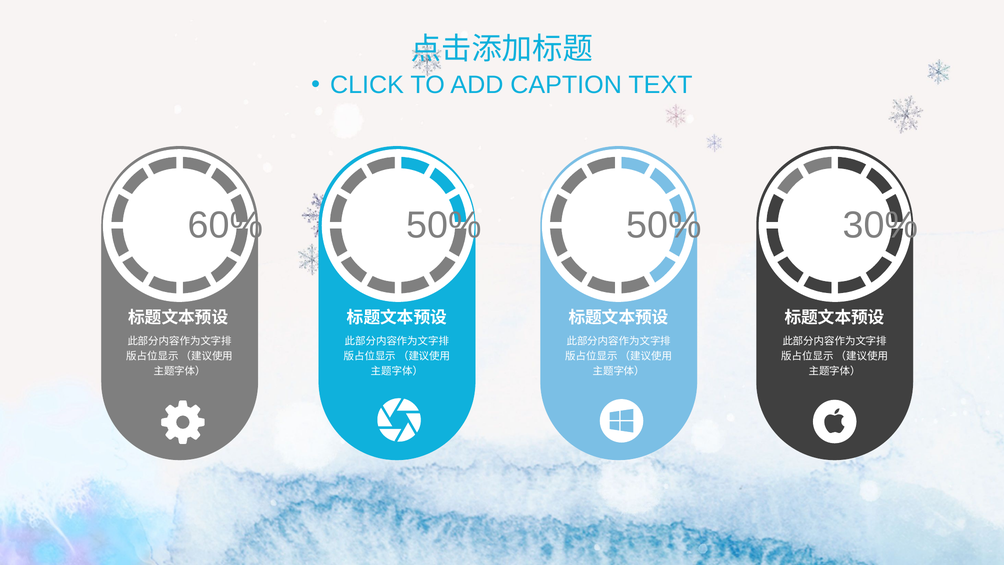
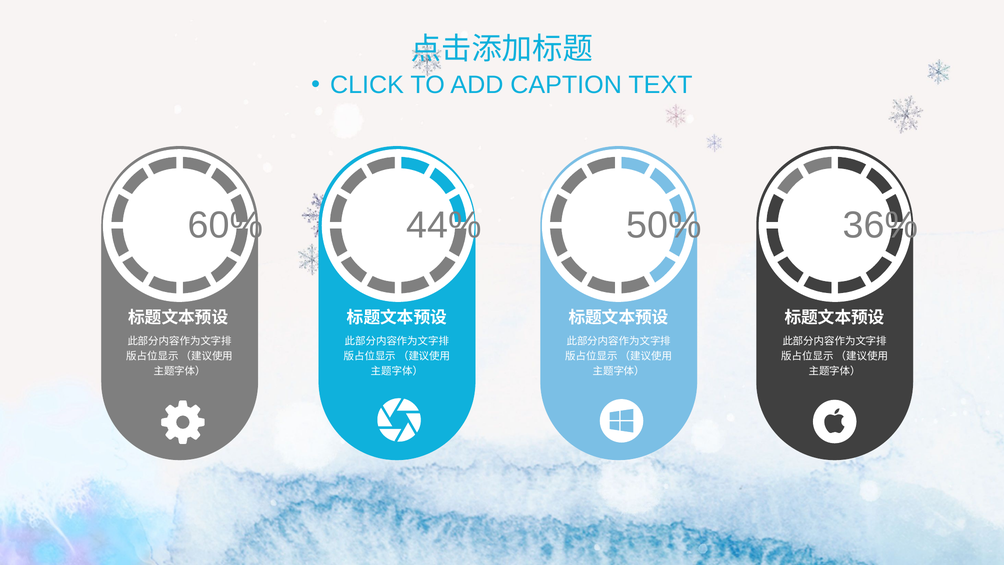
60% 50%: 50% -> 44% (444, 225)
30%: 30% -> 36% (880, 225)
